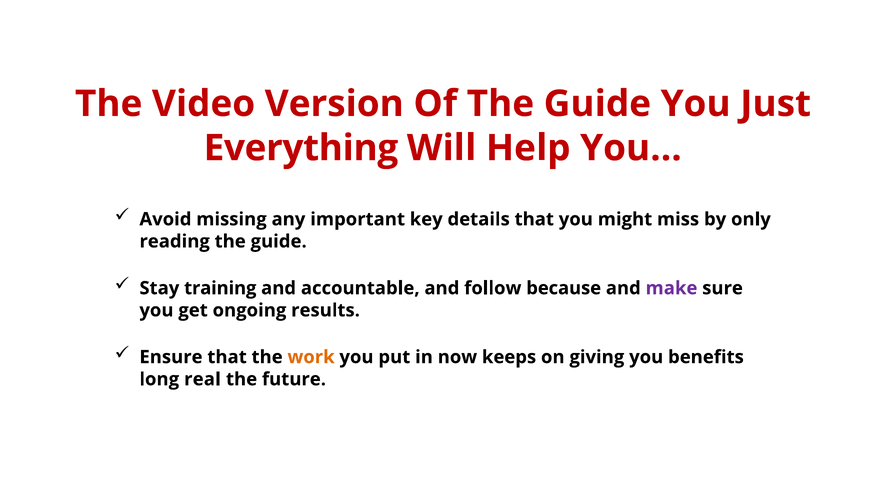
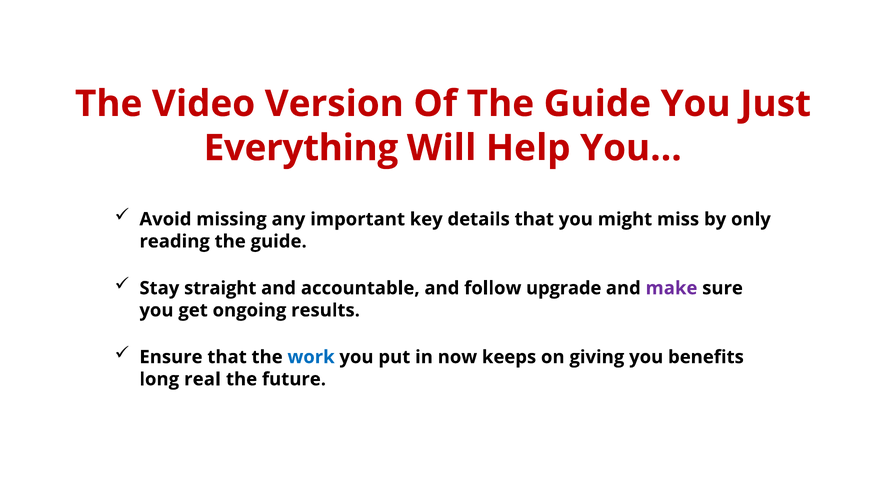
training: training -> straight (220, 288)
because: because -> upgrade (564, 288)
work colour: orange -> blue (311, 357)
